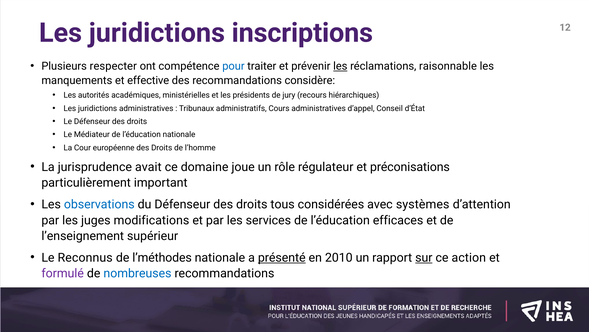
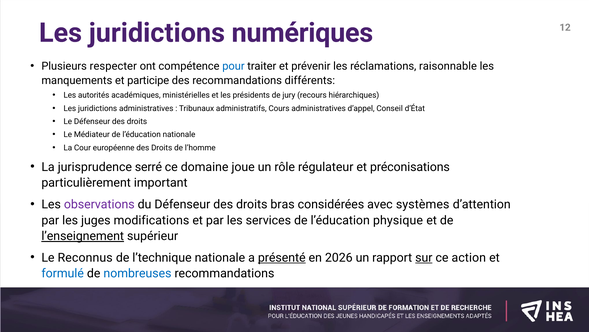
inscriptions: inscriptions -> numériques (302, 33)
les underline: present -> none (340, 66)
effective: effective -> participe (148, 80)
considère: considère -> différents (310, 80)
avait: avait -> serré (148, 167)
observations colour: blue -> purple (99, 204)
tous: tous -> bras (283, 204)
efficaces: efficaces -> physique (398, 220)
l’enseignement underline: none -> present (83, 236)
l’méthodes: l’méthodes -> l’technique (162, 257)
2010: 2010 -> 2026 (339, 257)
formulé colour: purple -> blue (63, 273)
